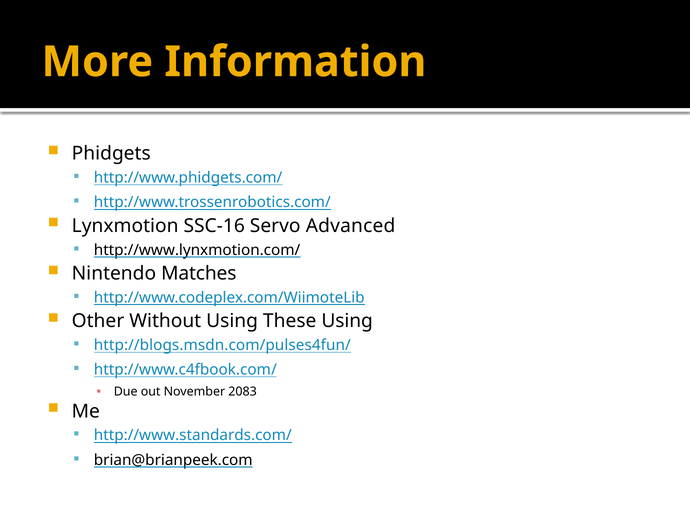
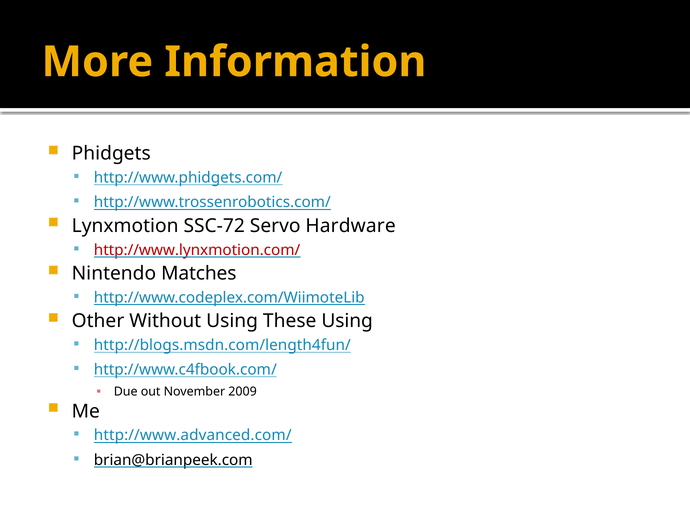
SSC-16: SSC-16 -> SSC-72 (214, 226)
Advanced: Advanced -> Hardware (351, 226)
http://www.lynxmotion.com/ colour: black -> red (197, 250)
http://blogs.msdn.com/pulses4fun/: http://blogs.msdn.com/pulses4fun/ -> http://blogs.msdn.com/length4fun/ (222, 346)
2083: 2083 -> 2009 (243, 392)
http://www.standards.com/: http://www.standards.com/ -> http://www.advanced.com/ (193, 436)
